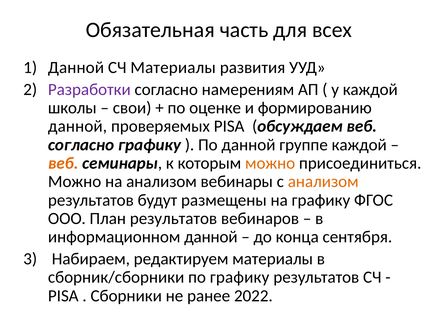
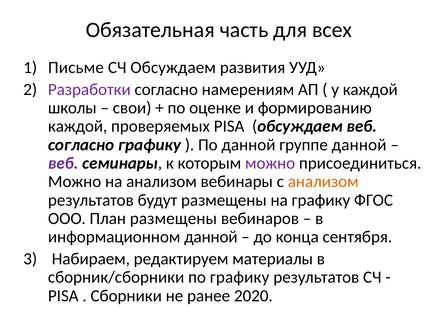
Данной: Данной -> Письме (76, 67)
СЧ Материалы: Материалы -> Обсуждаем (173, 67)
данной: данной -> каждой (78, 126)
группе каждой: каждой -> данной (359, 145)
веб colour: orange -> purple (63, 163)
можно colour: orange -> purple (270, 163)
План результатов: результатов -> размещены (173, 218)
2022: 2022 -> 2020 (253, 295)
